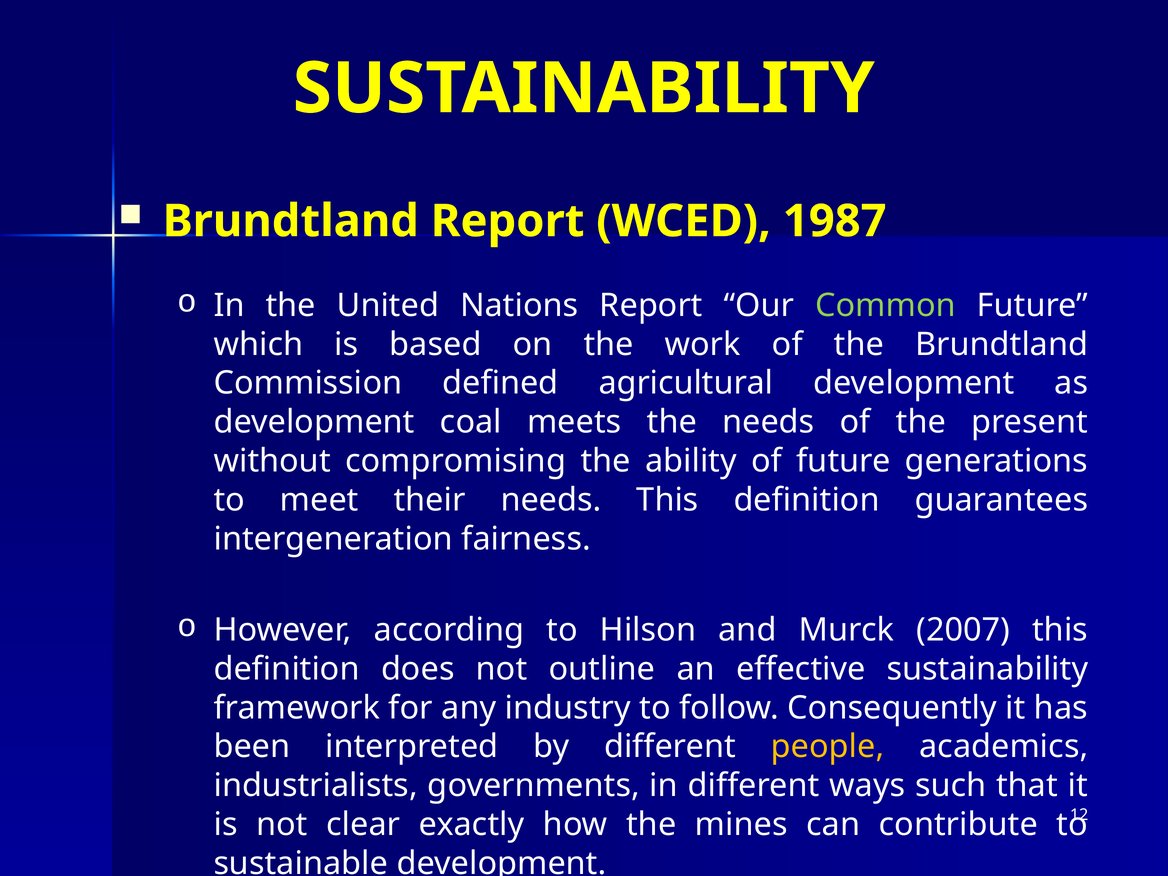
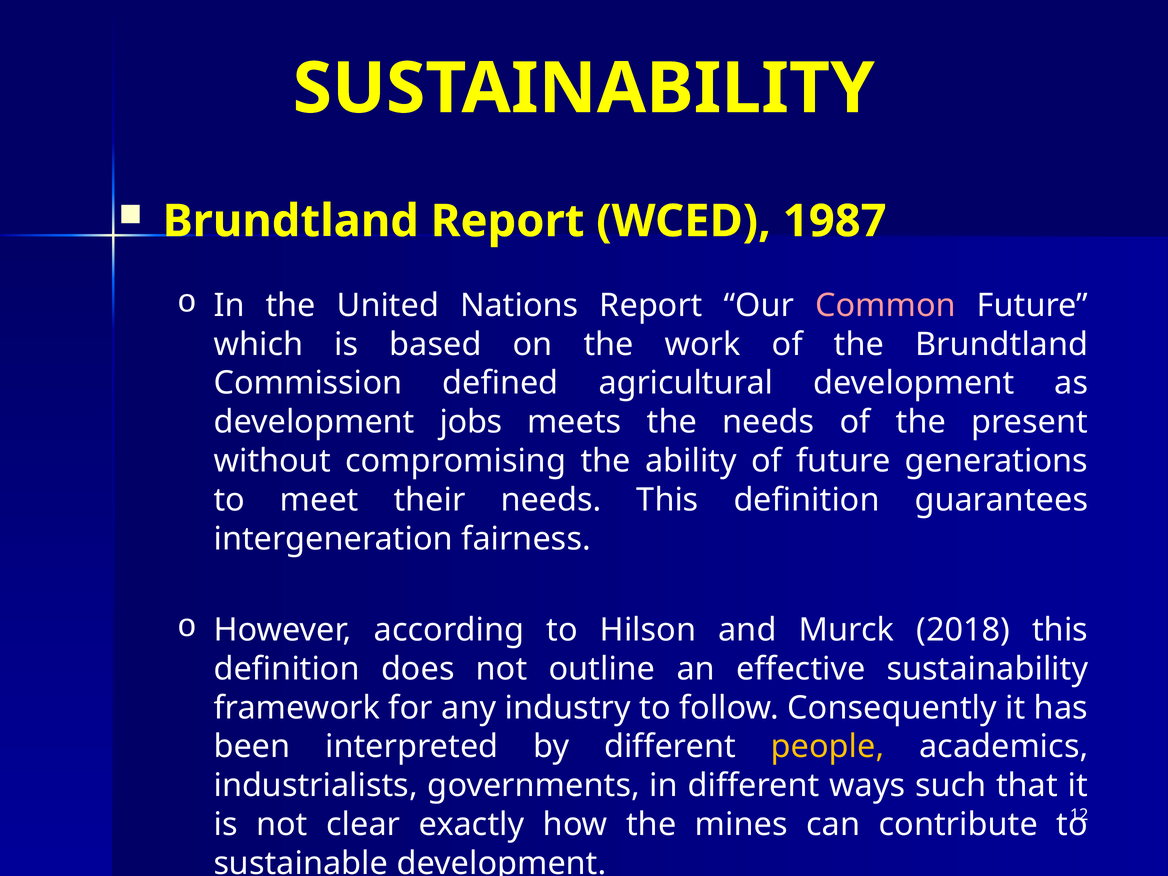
Common colour: light green -> pink (886, 305)
coal: coal -> jobs (471, 422)
2007: 2007 -> 2018 (963, 630)
